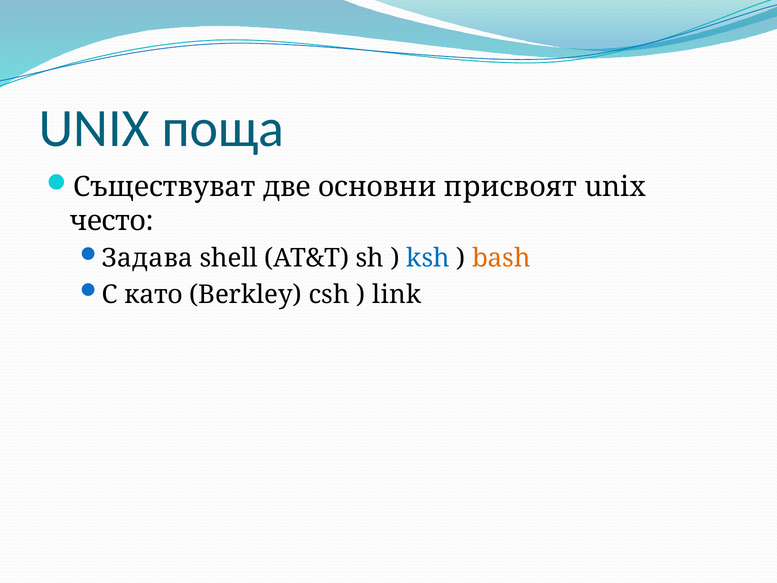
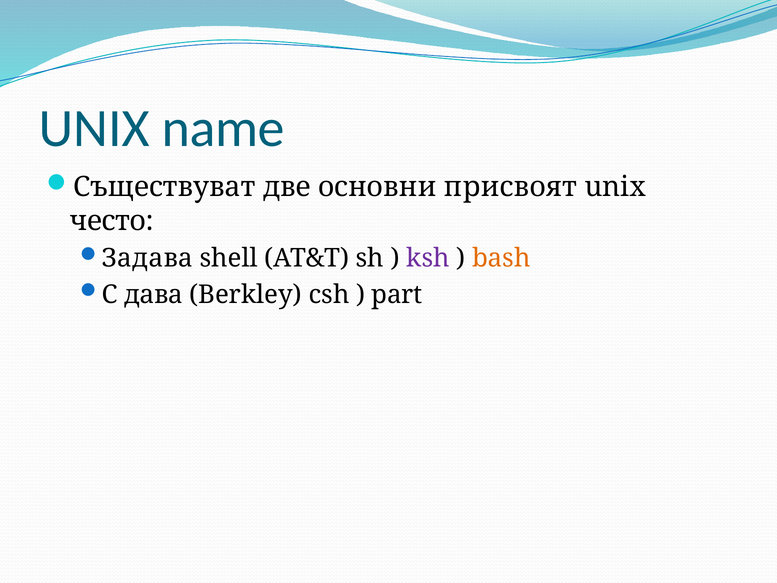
поща: поща -> name (223, 128)
ksh colour: blue -> purple (428, 258)
като: като -> дава (154, 294)
link: link -> part (397, 294)
